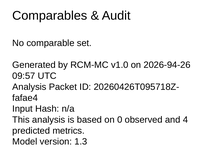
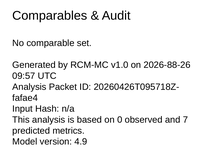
2026-94-26: 2026-94-26 -> 2026-88-26 (167, 65)
4: 4 -> 7 (185, 120)
1.3: 1.3 -> 4.9 (81, 142)
